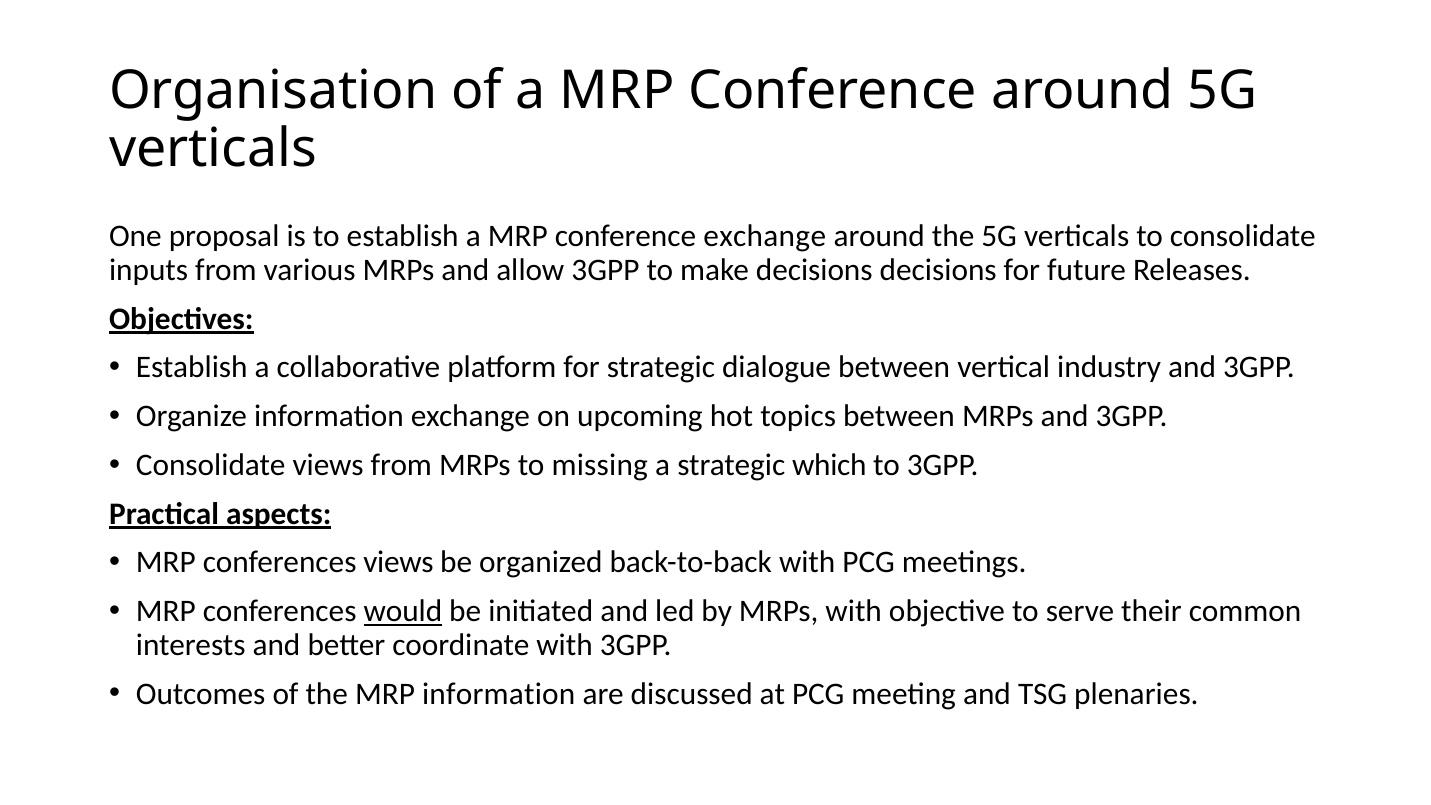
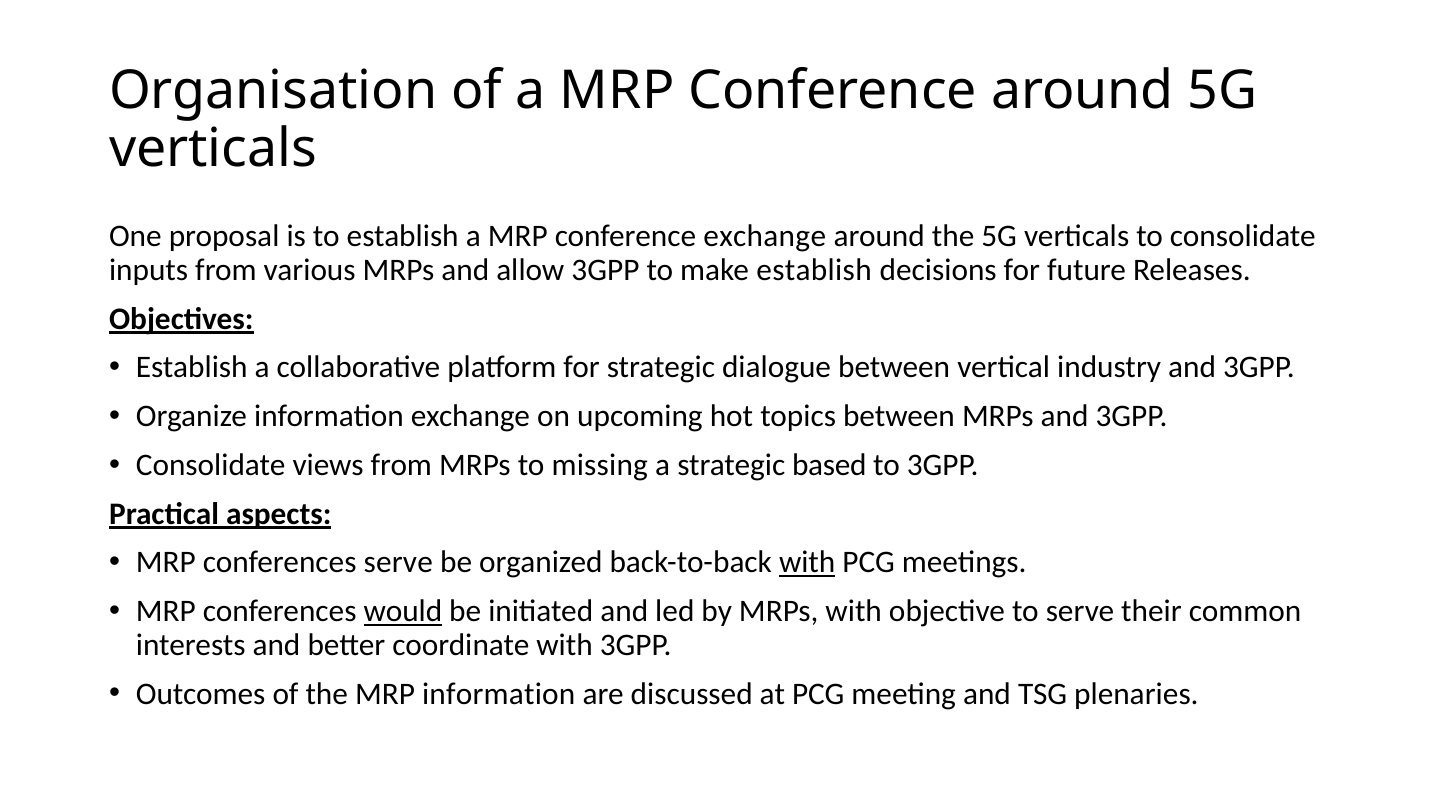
make decisions: decisions -> establish (814, 270)
which: which -> based (829, 465)
conferences views: views -> serve (398, 562)
with underline: none -> present (807, 562)
